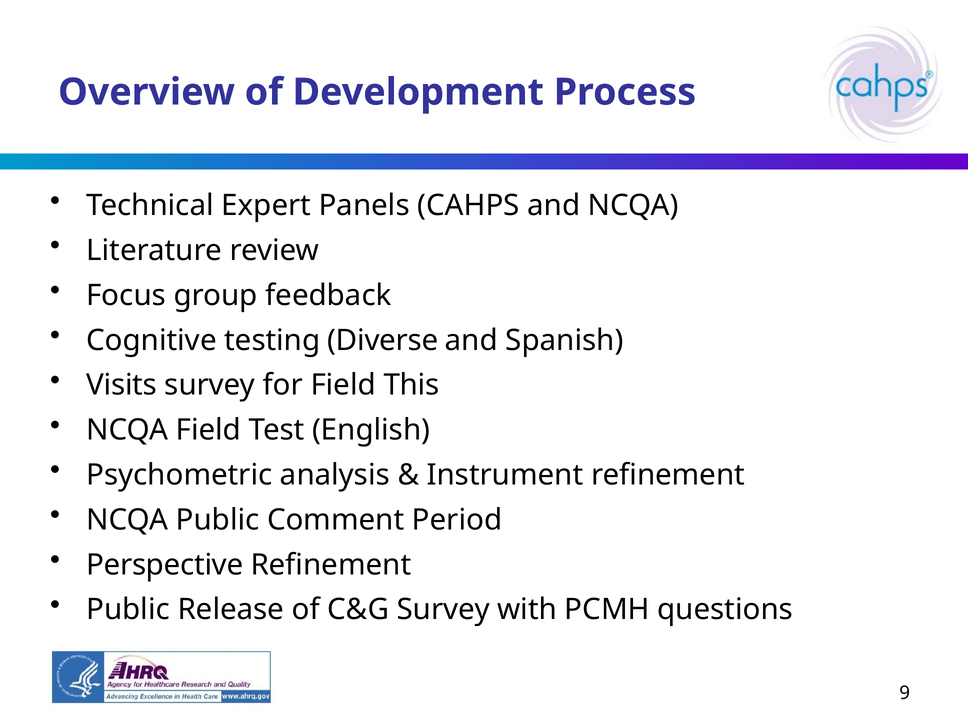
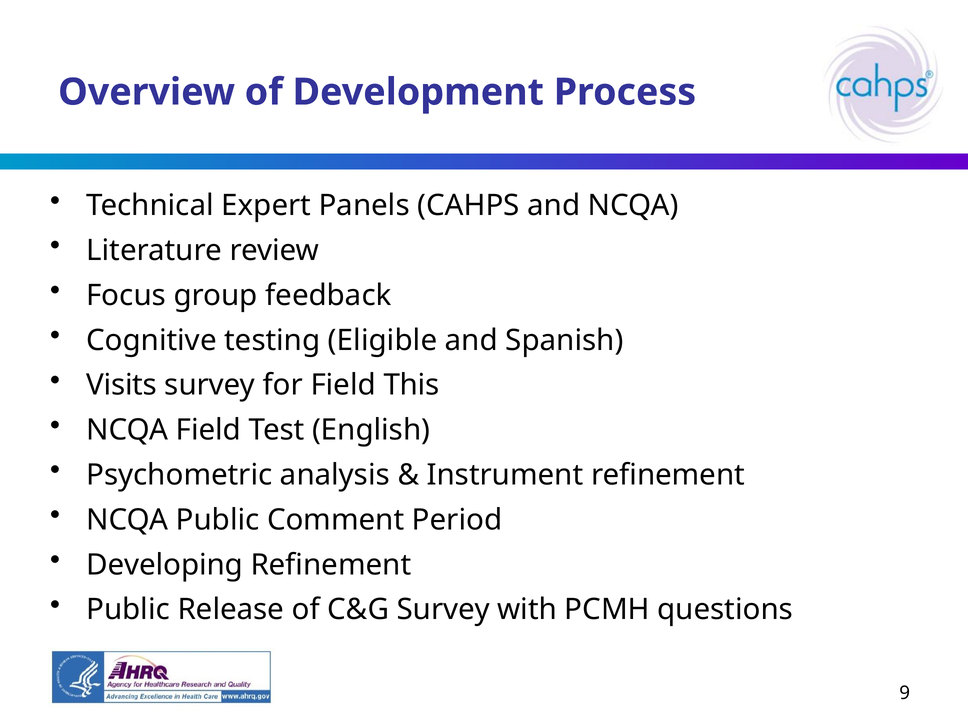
Diverse: Diverse -> Eligible (383, 340)
Perspective: Perspective -> Developing (165, 565)
